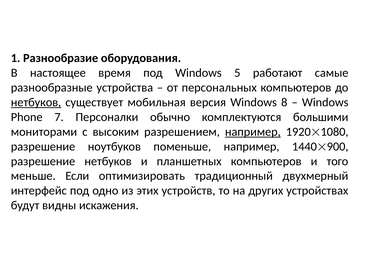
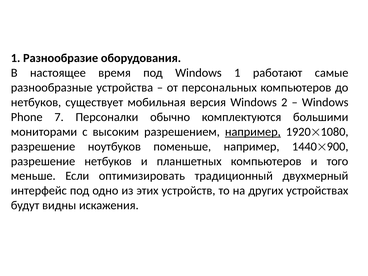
Windows 5: 5 -> 1 (237, 73)
нетбуков underline: present -> none (36, 102)
8: 8 -> 2 (284, 102)
